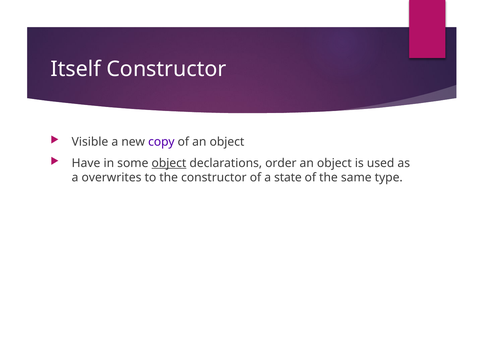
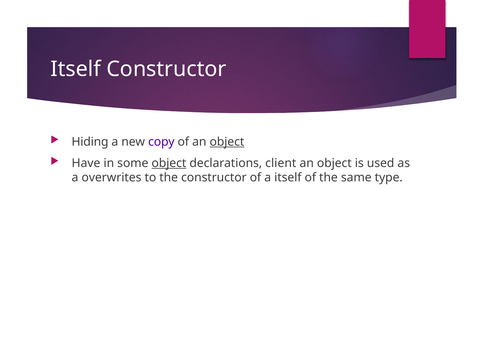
Visible: Visible -> Hiding (90, 142)
object underline: none -> present (227, 142)
order: order -> client (281, 163)
a state: state -> itself (288, 178)
